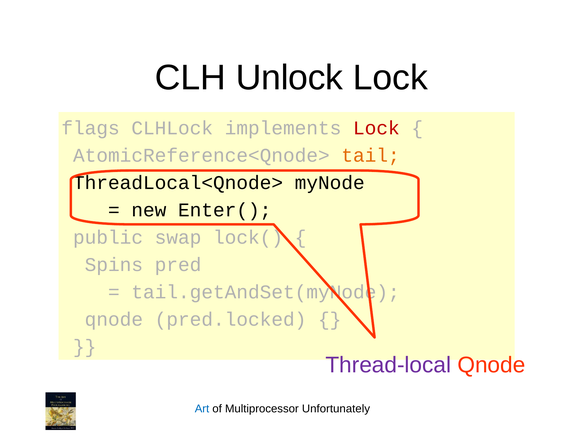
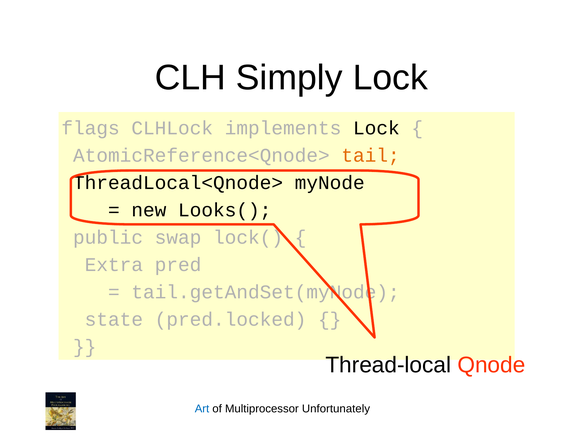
Unlock: Unlock -> Simply (289, 78)
Lock colour: red -> black (376, 128)
Enter(: Enter( -> Looks( (225, 210)
Spins: Spins -> Extra (114, 265)
qnode: qnode -> state (114, 320)
Thread-local colour: purple -> black (388, 365)
